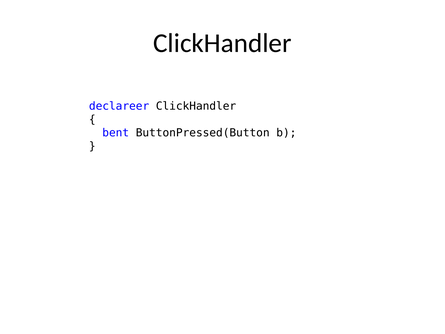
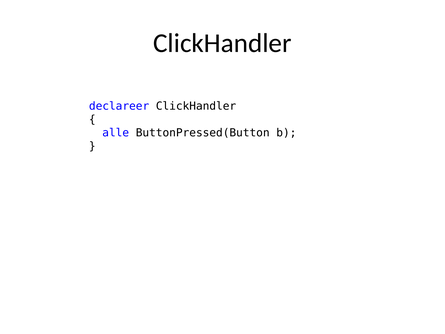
bent: bent -> alle (116, 133)
